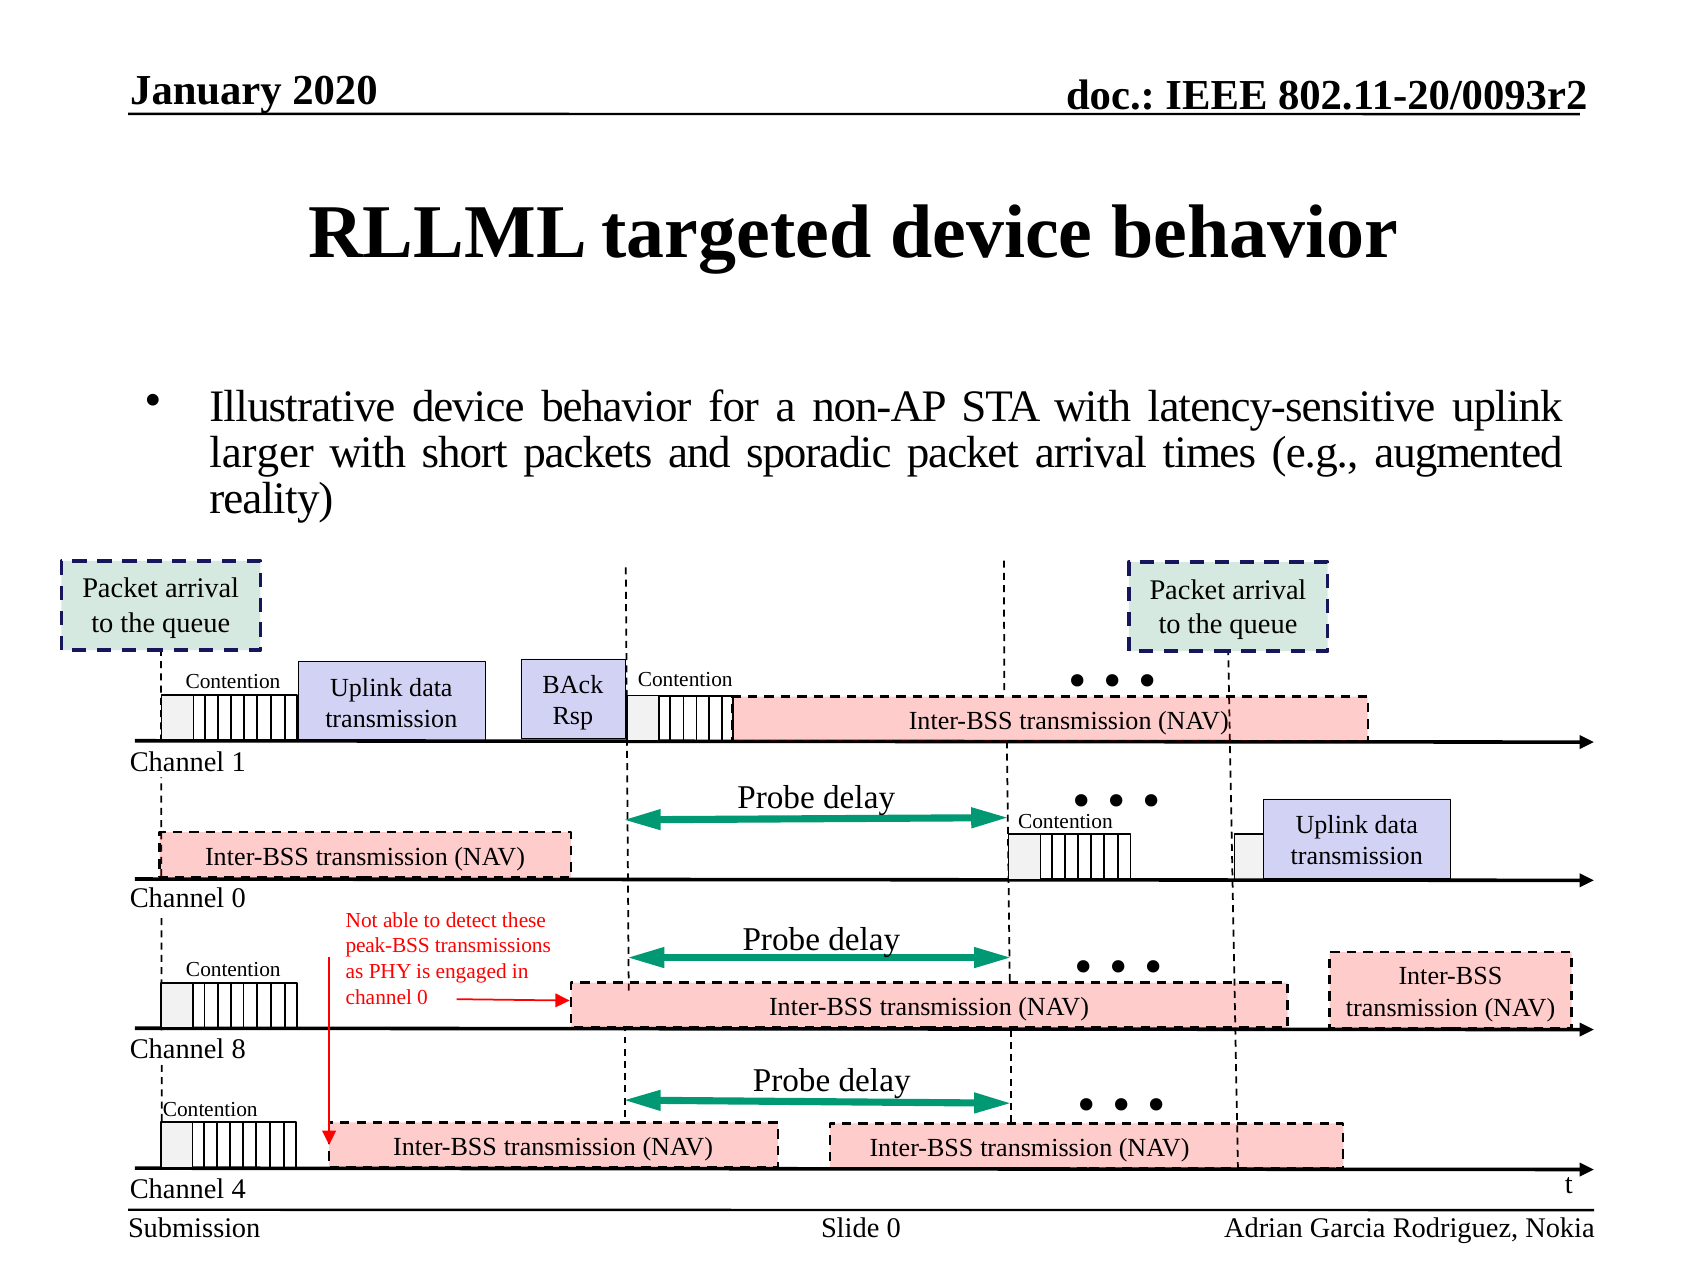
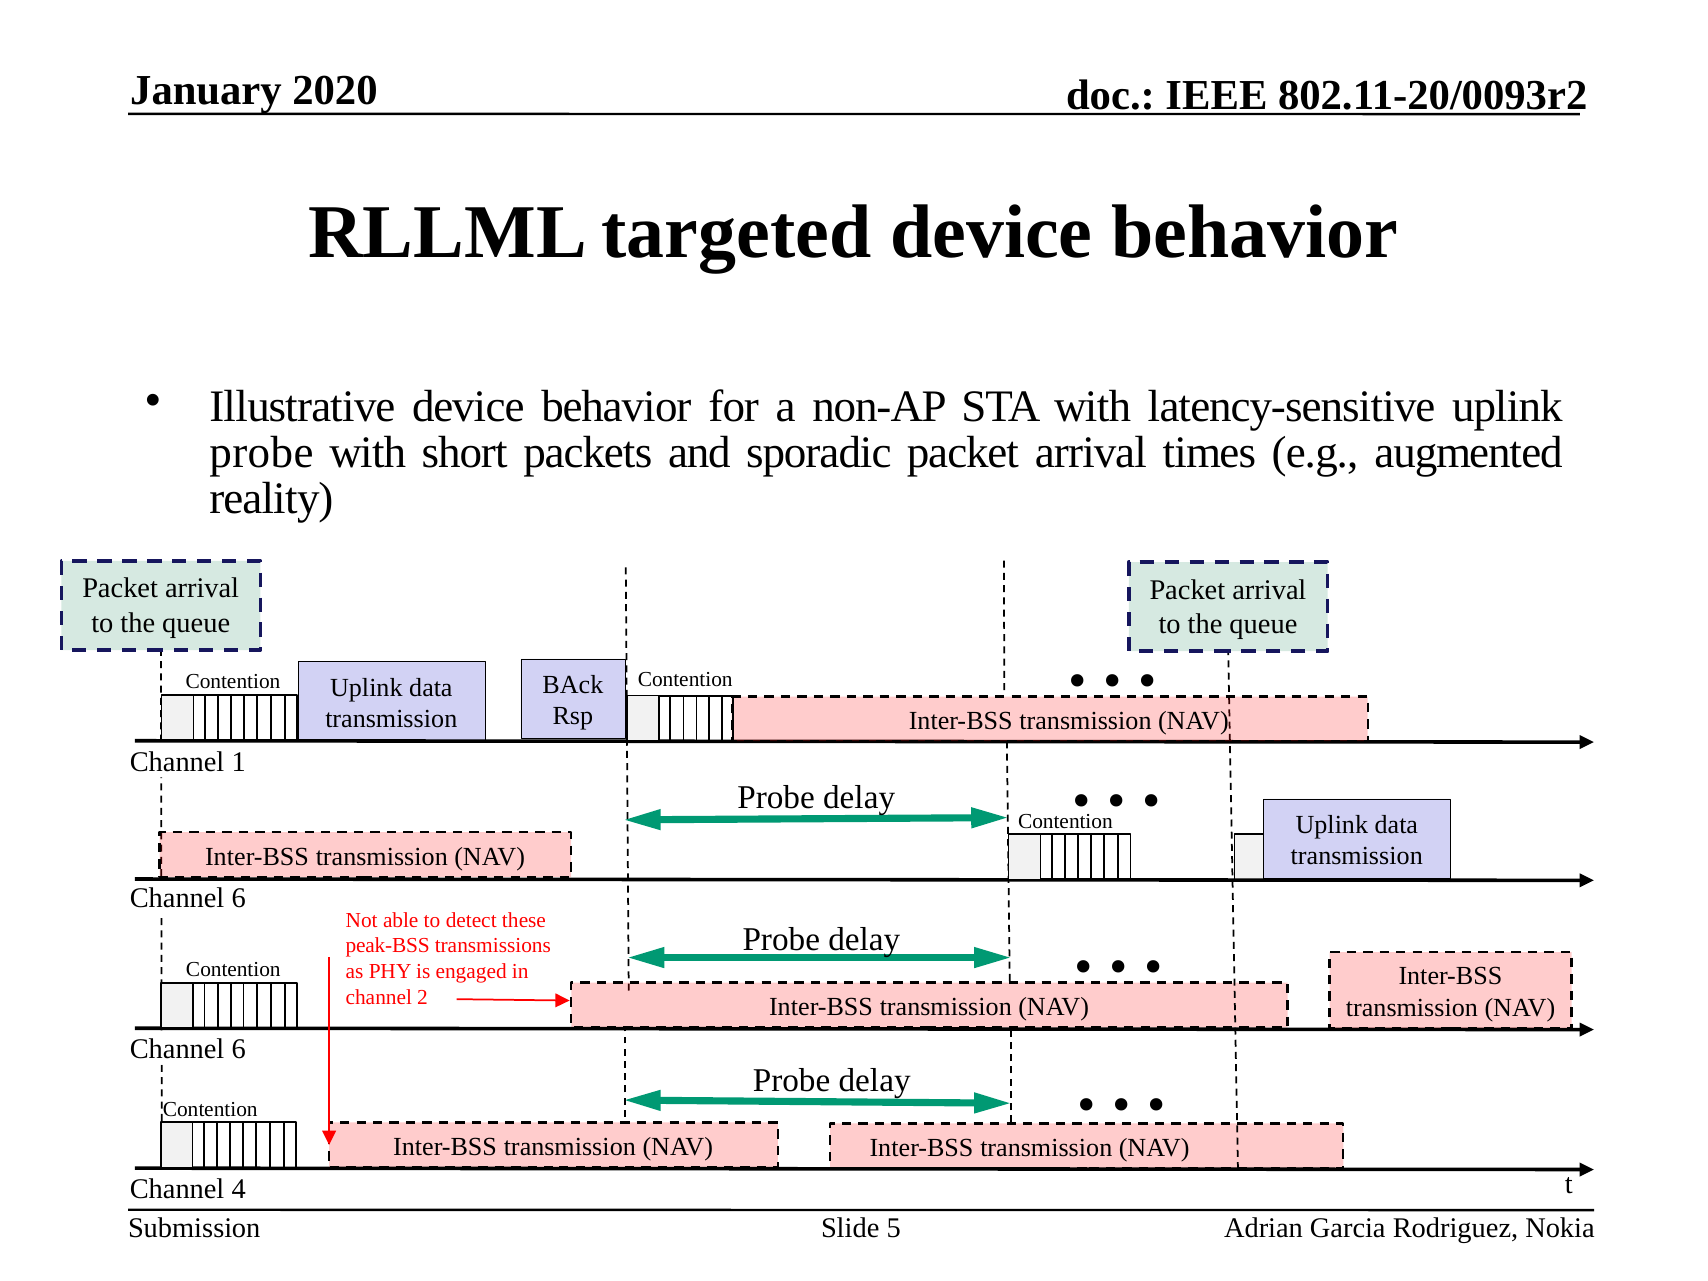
larger: larger -> probe (261, 453)
0: 0 -> 6 (239, 899)
0: 0 -> 2 (423, 997)
8: 8 -> 6 (239, 1049)
Slide 0: 0 -> 5 (894, 1229)
